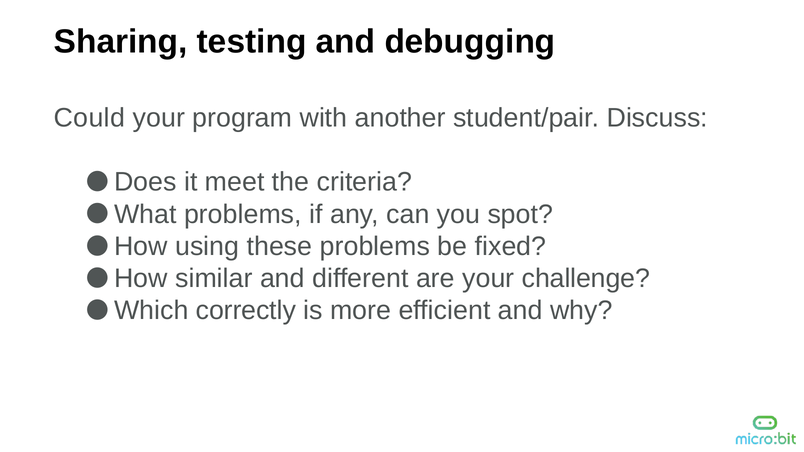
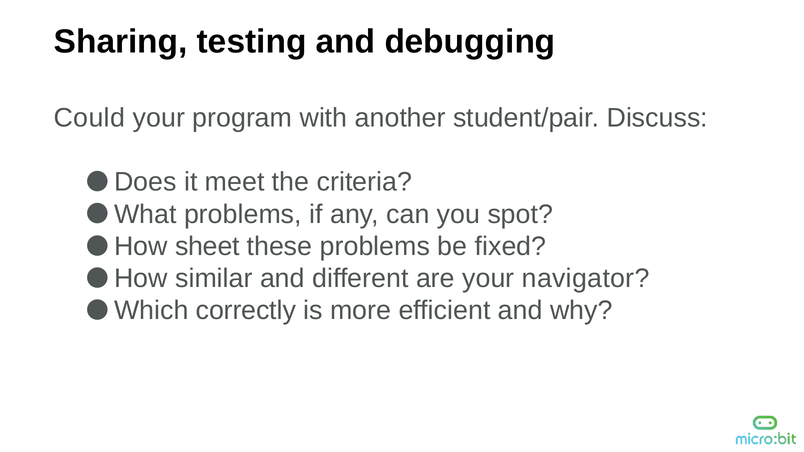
using: using -> sheet (207, 246)
challenge: challenge -> navigator (586, 279)
